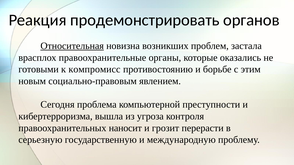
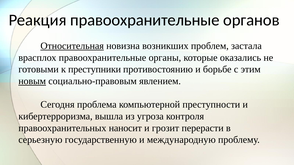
Реакция продемонстрировать: продемонстрировать -> правоохранительные (145, 20)
компромисс: компромисс -> преступники (95, 69)
новым underline: none -> present (32, 81)
